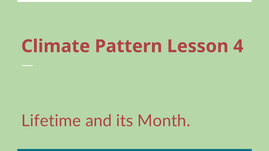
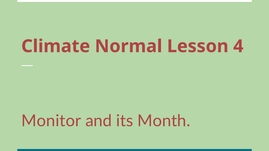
Pattern: Pattern -> Normal (129, 46)
Lifetime: Lifetime -> Monitor (51, 121)
